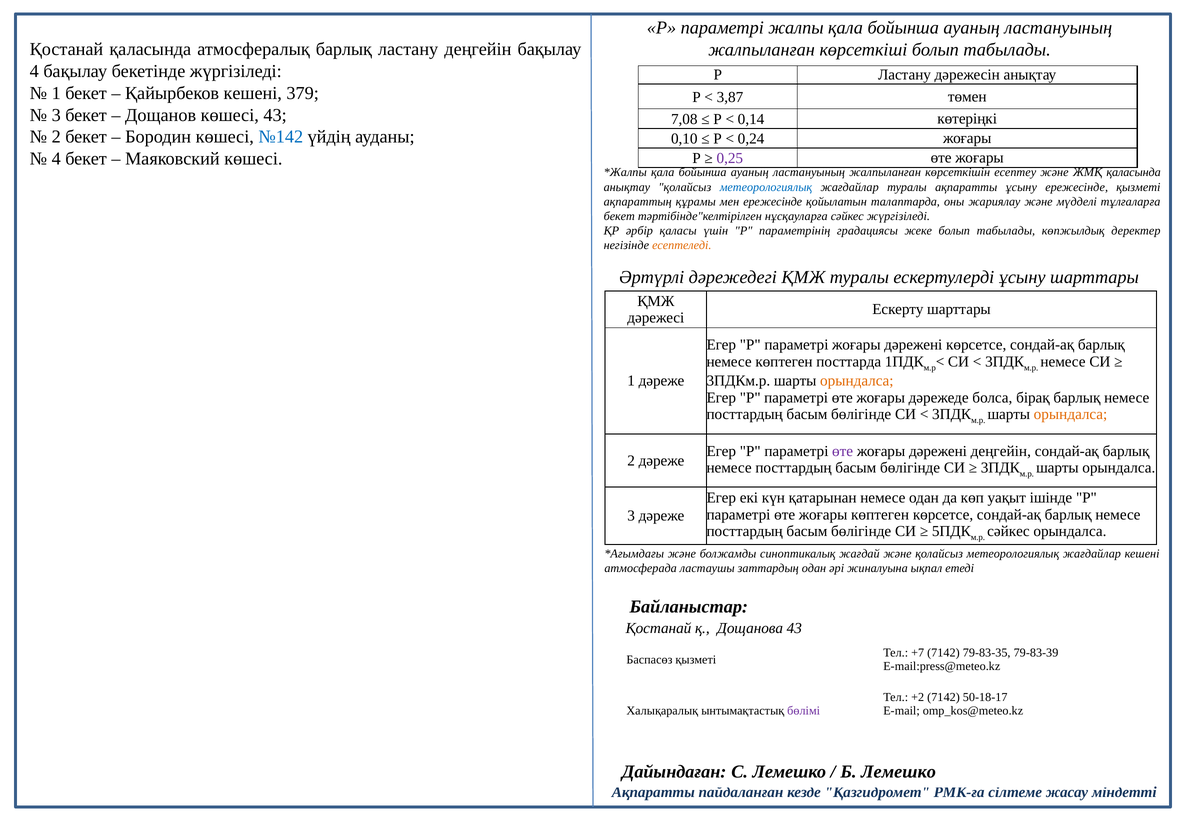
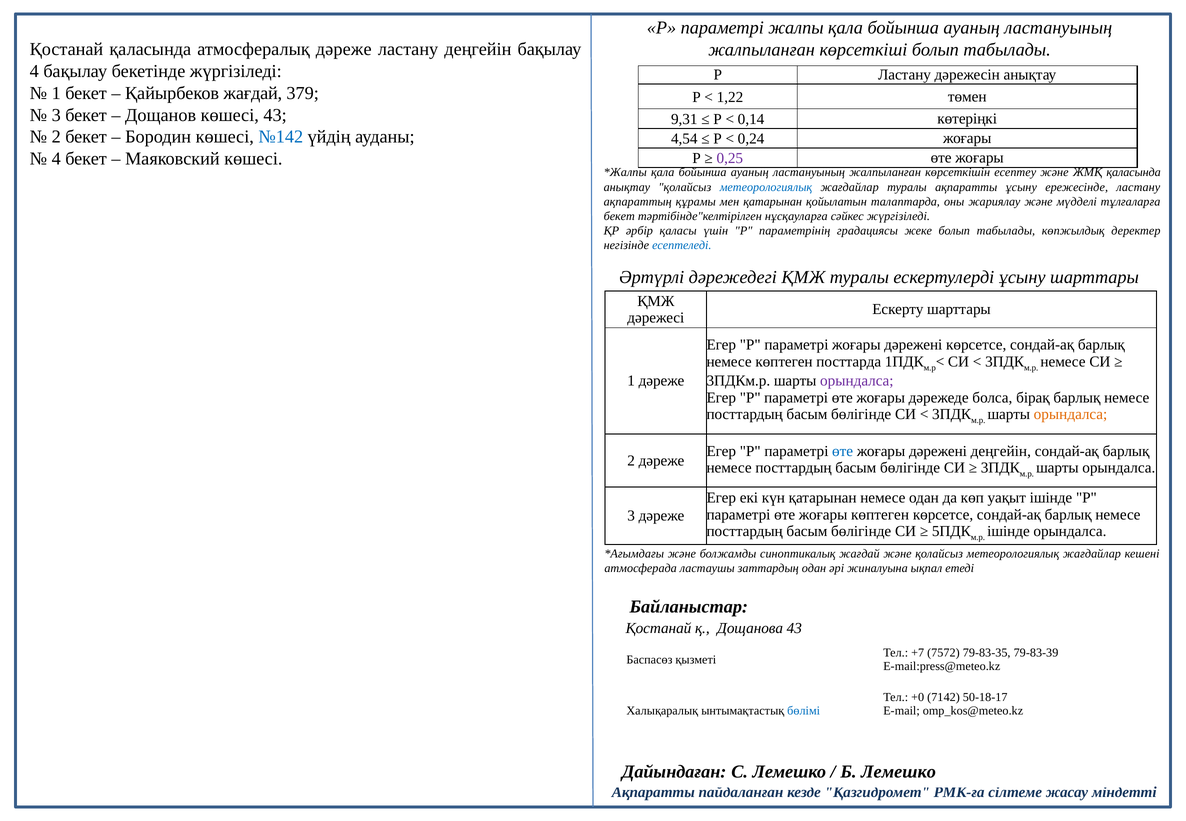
атмосфералық барлық: барлық -> дәреже (344, 49)
Қайырбеков кешені: кешені -> жағдай (253, 93)
3,87: 3,87 -> 1,22 (730, 97)
7,08: 7,08 -> 9,31 (684, 119)
0,10: 0,10 -> 4,54 (684, 139)
ережесінде қызметі: қызметі -> ластану (1138, 187)
мен ережесінде: ережесінде -> қатарынан (773, 202)
есептеледі colour: orange -> blue (682, 245)
орындалса colour: orange -> purple (857, 381)
өте colour: purple -> blue (843, 451)
сәйкес: сәйкес -> ішінде (1008, 531)
+7 7142: 7142 -> 7572 (943, 653)
+2: +2 -> +0 (918, 697)
бөлімі colour: purple -> blue (804, 711)
